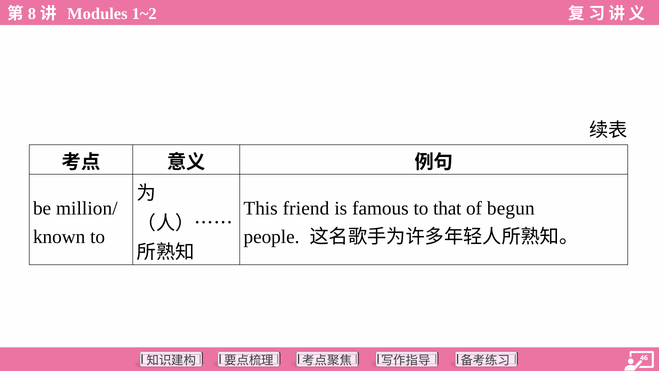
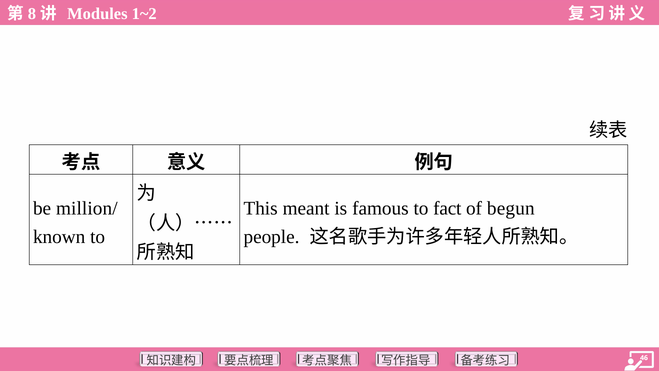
friend: friend -> meant (306, 208)
that: that -> fact (447, 208)
